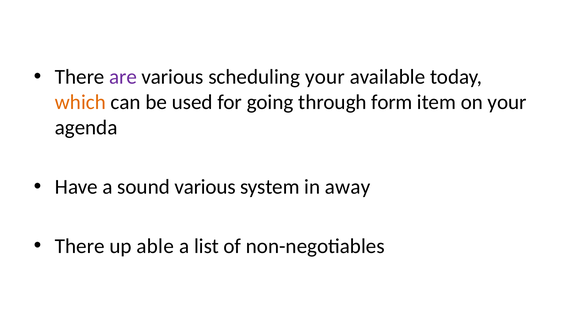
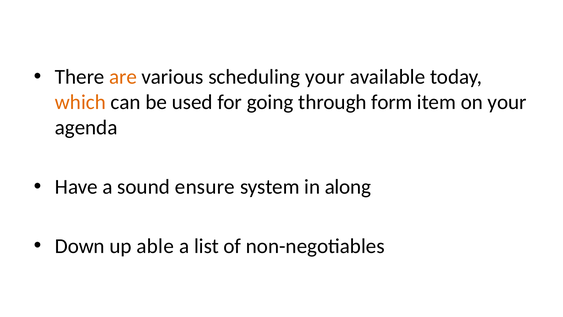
are colour: purple -> orange (123, 77)
sound various: various -> ensure (205, 187)
away: away -> along (348, 187)
There: There -> Down (80, 246)
